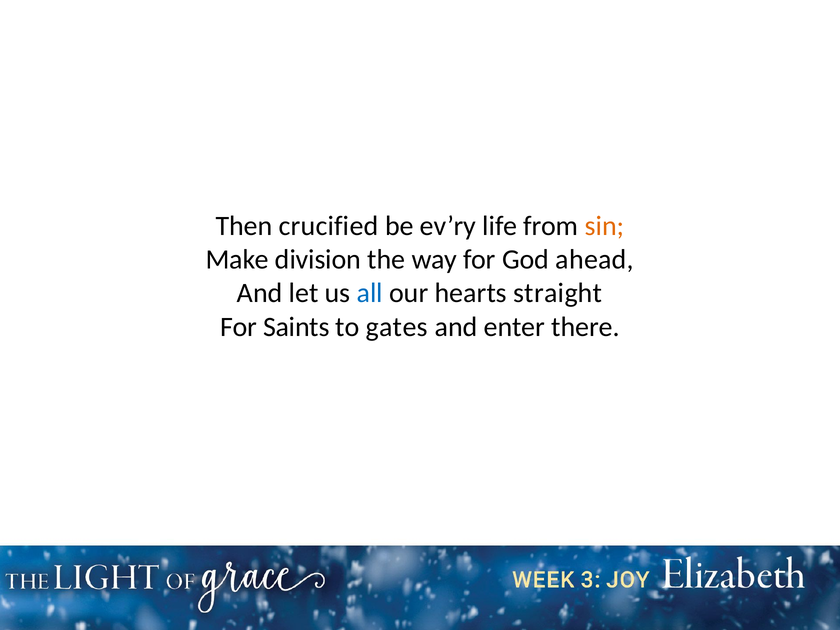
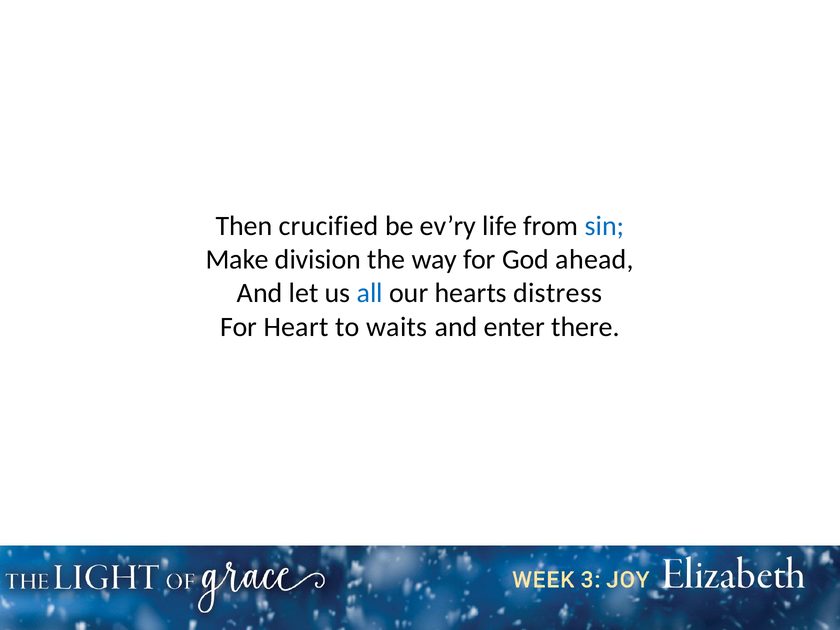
sin colour: orange -> blue (604, 226)
straight: straight -> distress (558, 293)
Saints: Saints -> Heart (296, 327)
gates: gates -> waits (397, 327)
